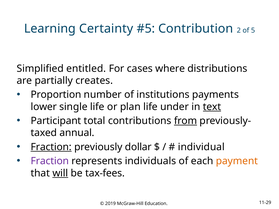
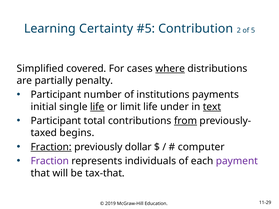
entitled: entitled -> covered (86, 69)
where underline: none -> present (170, 69)
creates: creates -> penalty (94, 81)
Proportion: Proportion -> Participant (56, 95)
lower: lower -> initial (44, 107)
life underline: none -> present (97, 107)
plan: plan -> limit (130, 107)
annual: annual -> begins (77, 133)
individual: individual -> computer (201, 147)
payment colour: orange -> purple (237, 161)
will underline: present -> none (60, 173)
tax-fees: tax-fees -> tax-that (105, 173)
